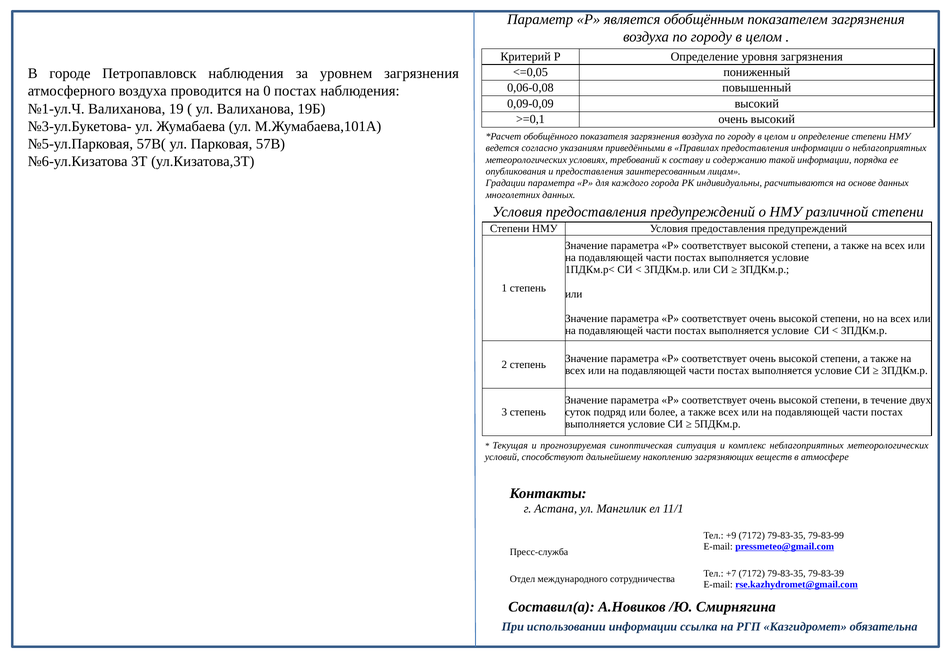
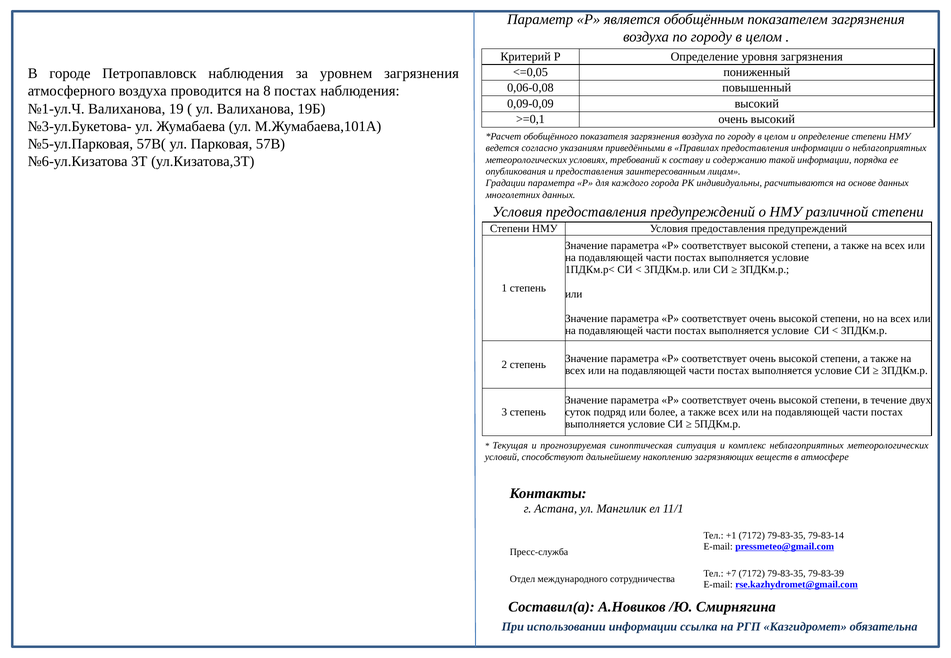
0: 0 -> 8 (267, 91)
+9: +9 -> +1 (731, 536)
79-83-99: 79-83-99 -> 79-83-14 (826, 536)
